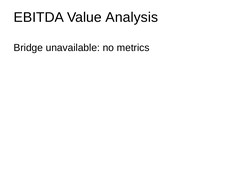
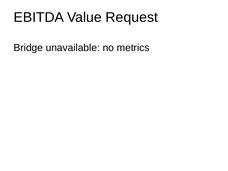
Analysis: Analysis -> Request (132, 17)
